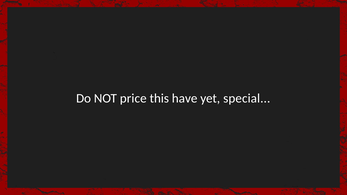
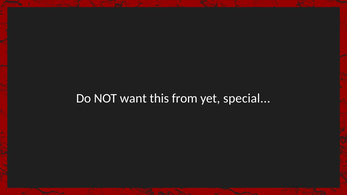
price: price -> want (133, 98)
have: have -> from (185, 98)
